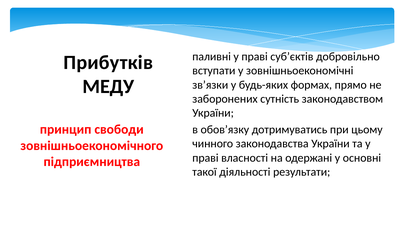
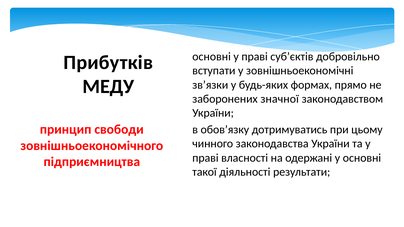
паливні: паливні -> основні (212, 57)
сутність: сутність -> значної (280, 99)
